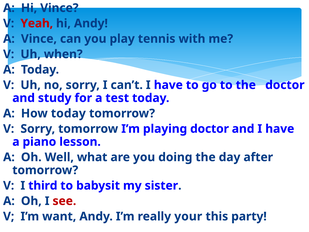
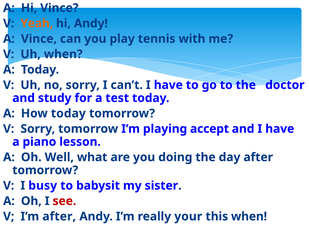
Yeah colour: red -> orange (37, 23)
playing doctor: doctor -> accept (210, 129)
third: third -> busy (43, 185)
I’m want: want -> after (59, 216)
this party: party -> when (249, 216)
